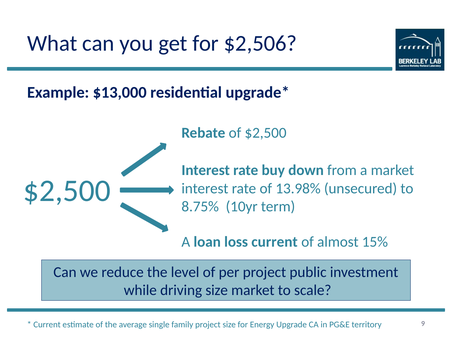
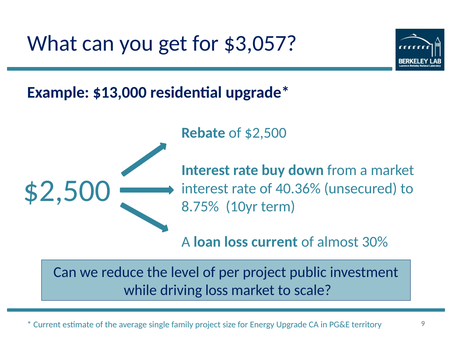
$2,506: $2,506 -> $3,057 (260, 43)
13.98%: 13.98% -> 40.36% (298, 188)
15%: 15% -> 30% (375, 242)
driving size: size -> loss (217, 290)
